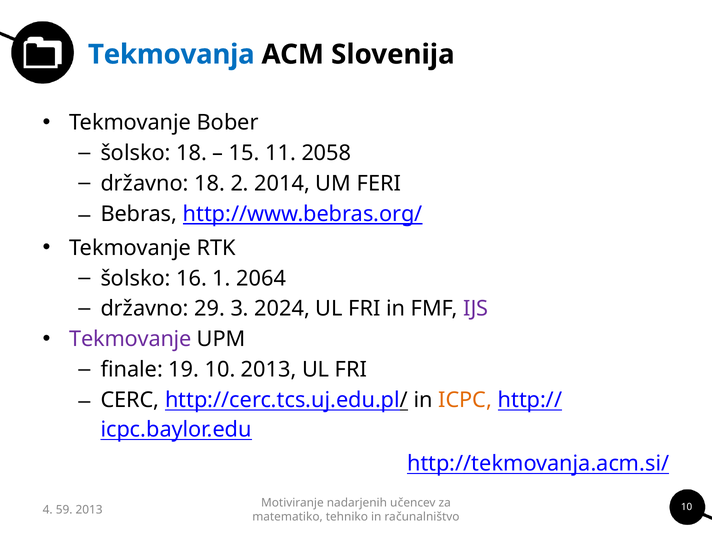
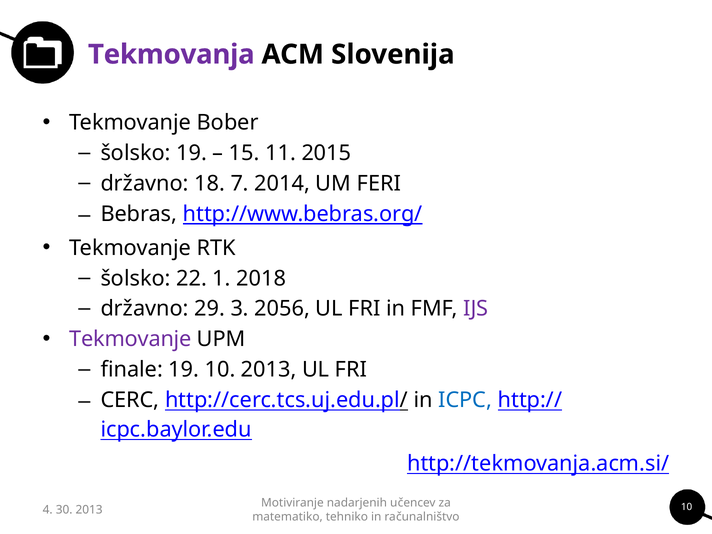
Tekmovanja colour: blue -> purple (171, 54)
šolsko 18: 18 -> 19 (192, 153)
2058: 2058 -> 2015 (326, 153)
2: 2 -> 7 (240, 183)
16: 16 -> 22 (192, 278)
2064: 2064 -> 2018 (261, 278)
2024: 2024 -> 2056 (282, 309)
ICPC colour: orange -> blue (465, 400)
59: 59 -> 30 (64, 510)
